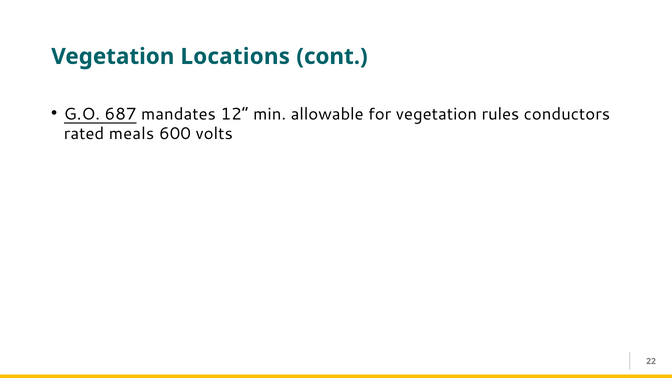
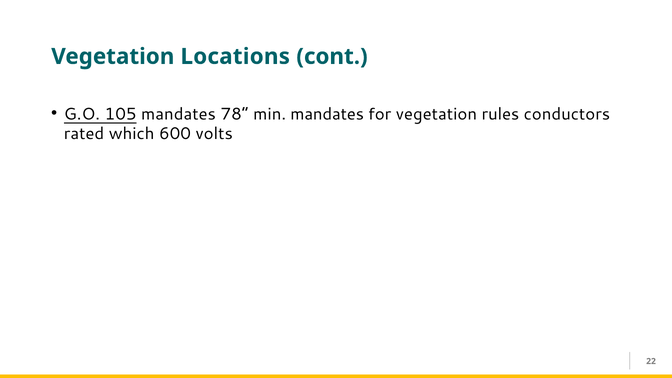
687: 687 -> 105 (121, 114)
12: 12 -> 78 (235, 114)
min allowable: allowable -> mandates (327, 114)
meals: meals -> which (132, 134)
